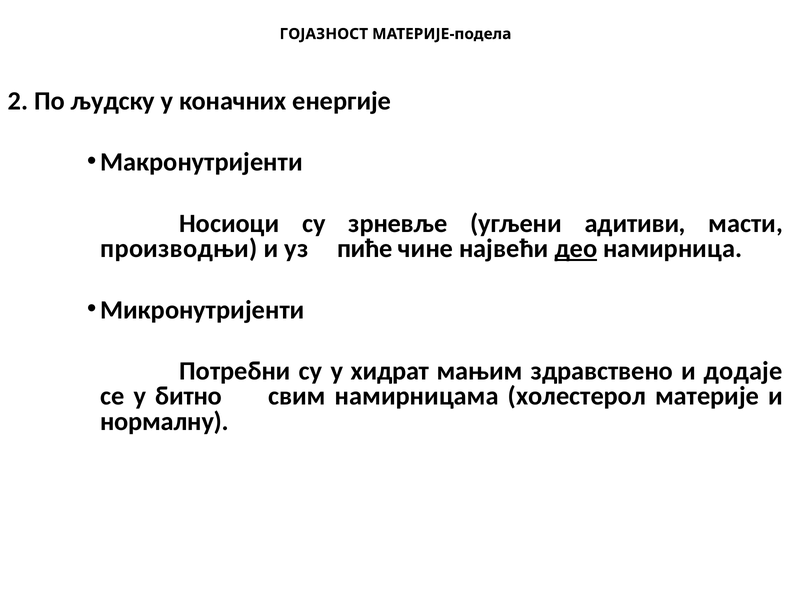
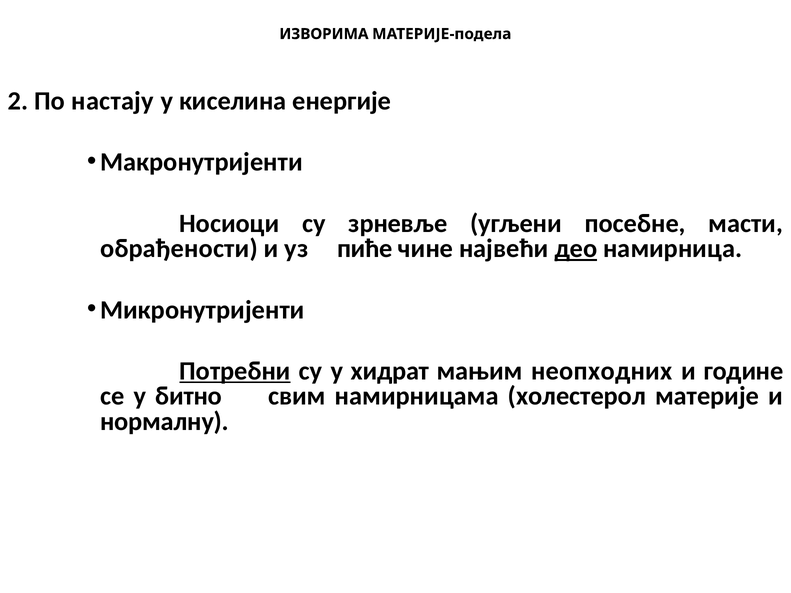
ГОЈАЗНОСТ: ГОЈАЗНОСТ -> ИЗВОРИМА (324, 34)
људску: људску -> настају (113, 101)
коначних: коначних -> киселина (233, 101)
адитиви: адитиви -> посебне (635, 223)
производњи: производњи -> обрађености (179, 249)
Потребни underline: none -> present (235, 371)
здравствено: здравствено -> неопходних (602, 371)
додаје: додаје -> године (743, 371)
